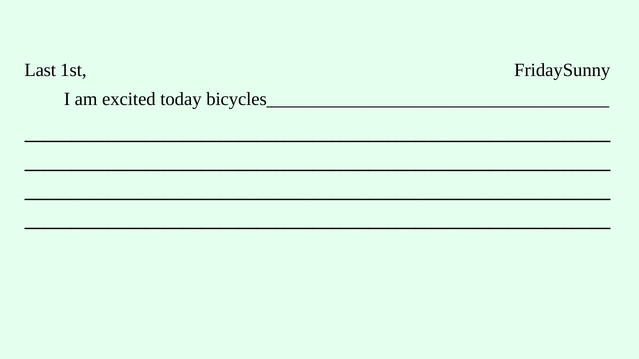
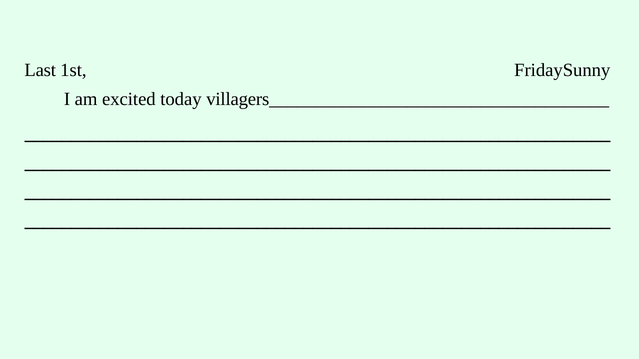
bicycles_____________________________________: bicycles_____________________________________ -> villagers_____________________________________ (408, 99)
